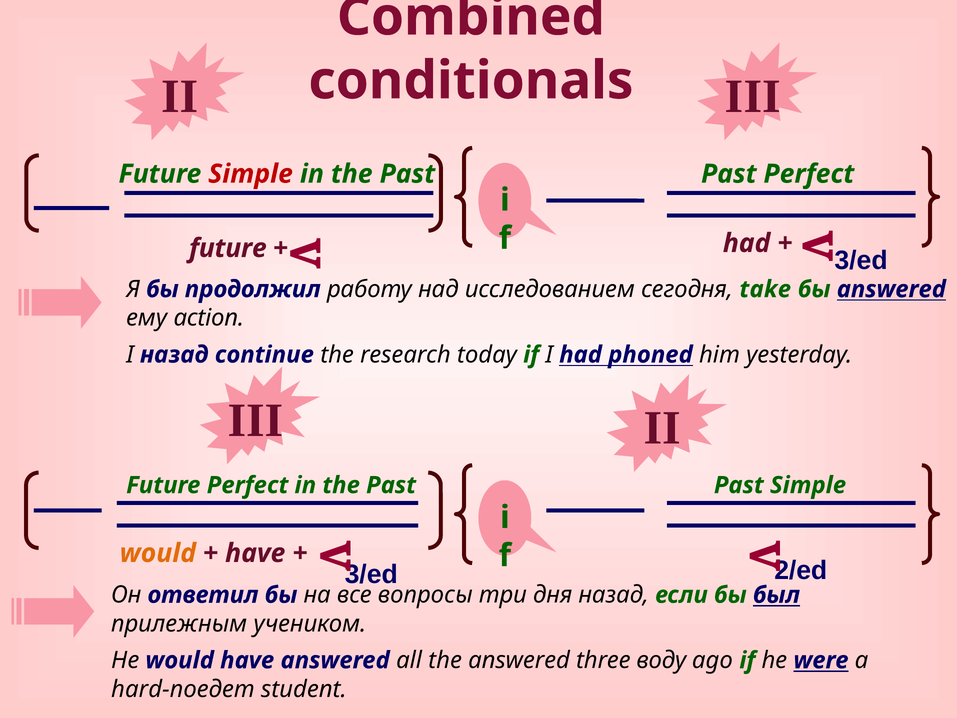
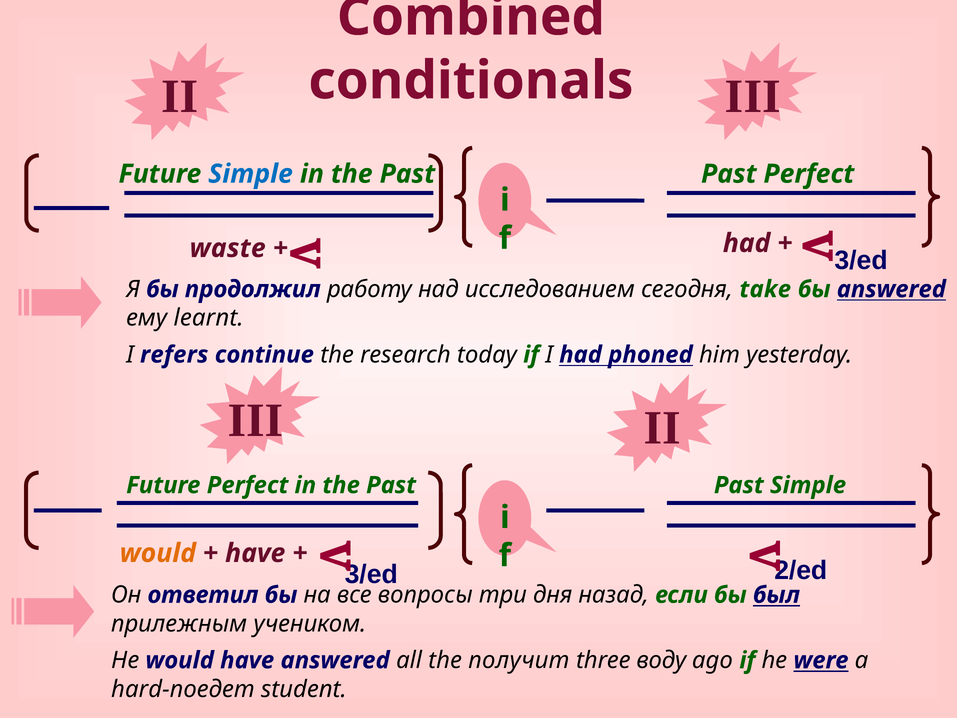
Simple colour: red -> blue (251, 174)
future: future -> waste (228, 248)
action: action -> learnt (209, 318)
I назад: назад -> refers (174, 355)
the answered: answered -> получит (519, 660)
